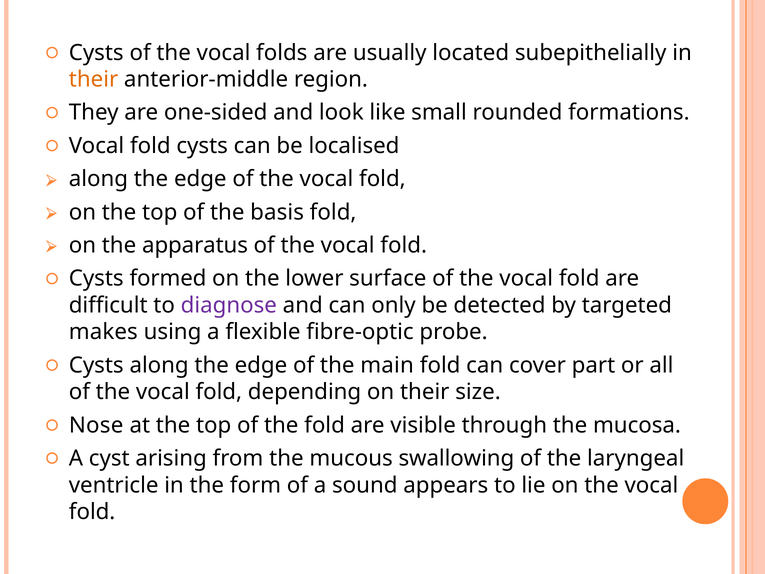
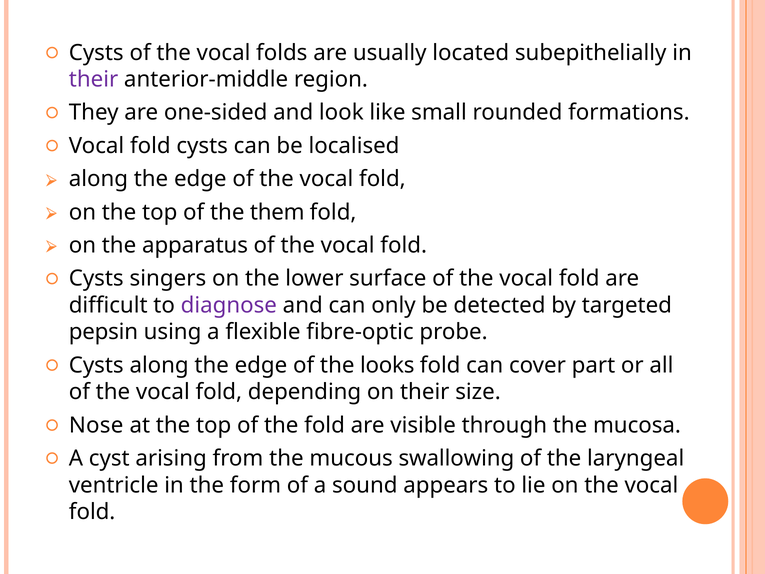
their colour: orange -> purple (94, 79)
basis: basis -> them (277, 212)
formed: formed -> singers (168, 278)
makes: makes -> pepsin (103, 332)
main: main -> looks (387, 365)
